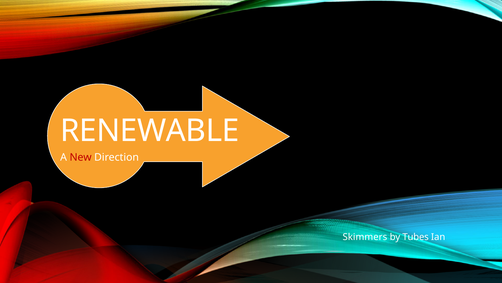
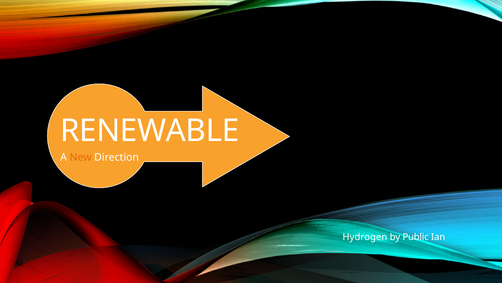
New colour: red -> orange (81, 157)
Skimmers: Skimmers -> Hydrogen (365, 237)
Tubes: Tubes -> Public (416, 237)
